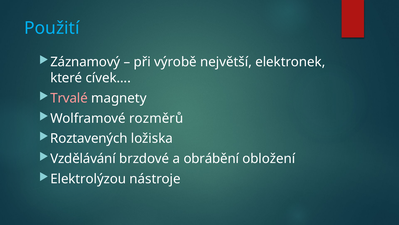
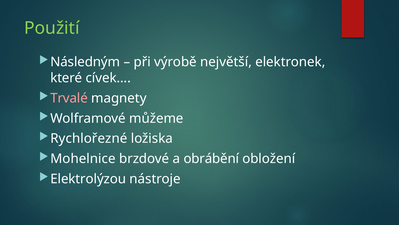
Použití colour: light blue -> light green (52, 28)
Záznamový: Záznamový -> Následným (85, 62)
rozměrů: rozměrů -> můžeme (156, 118)
Roztavených: Roztavených -> Rychlořezné (89, 138)
Vzdělávání: Vzdělávání -> Mohelnice (83, 158)
